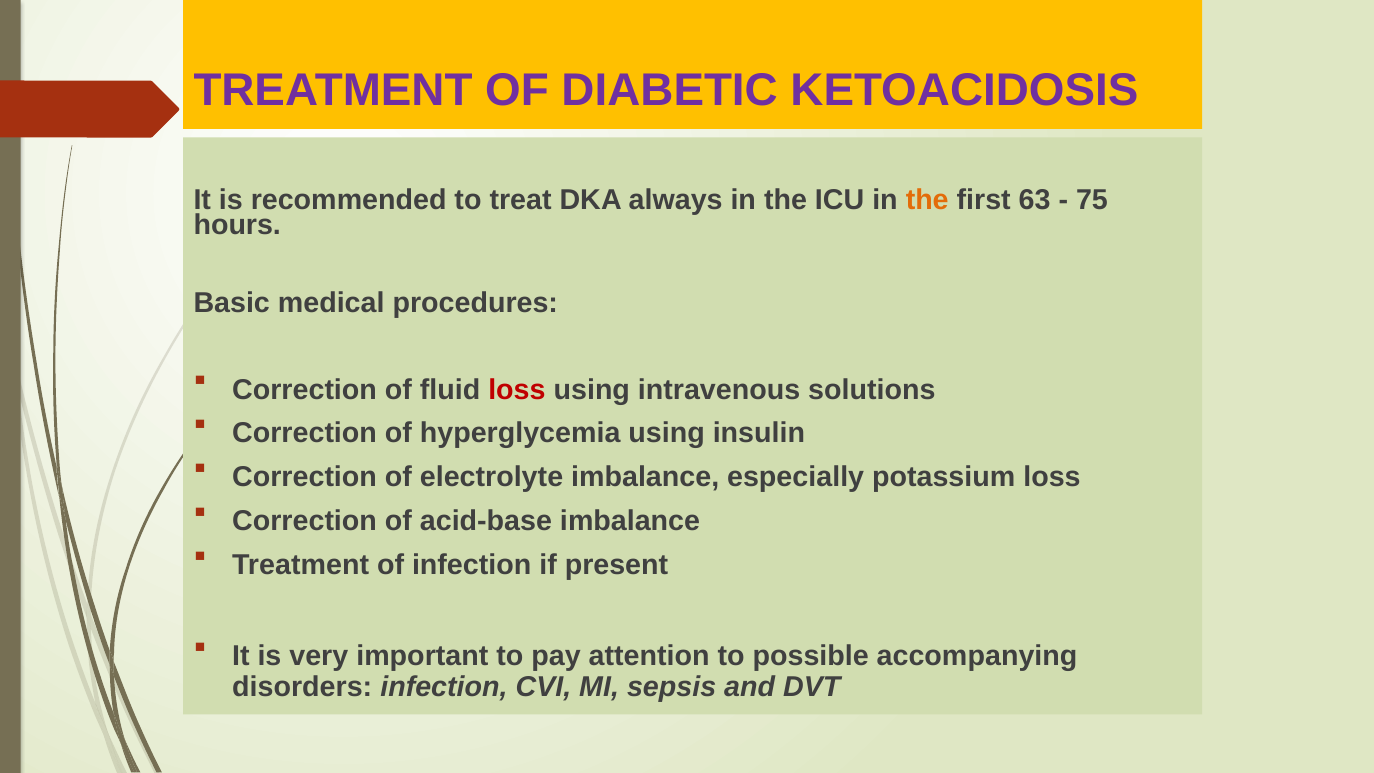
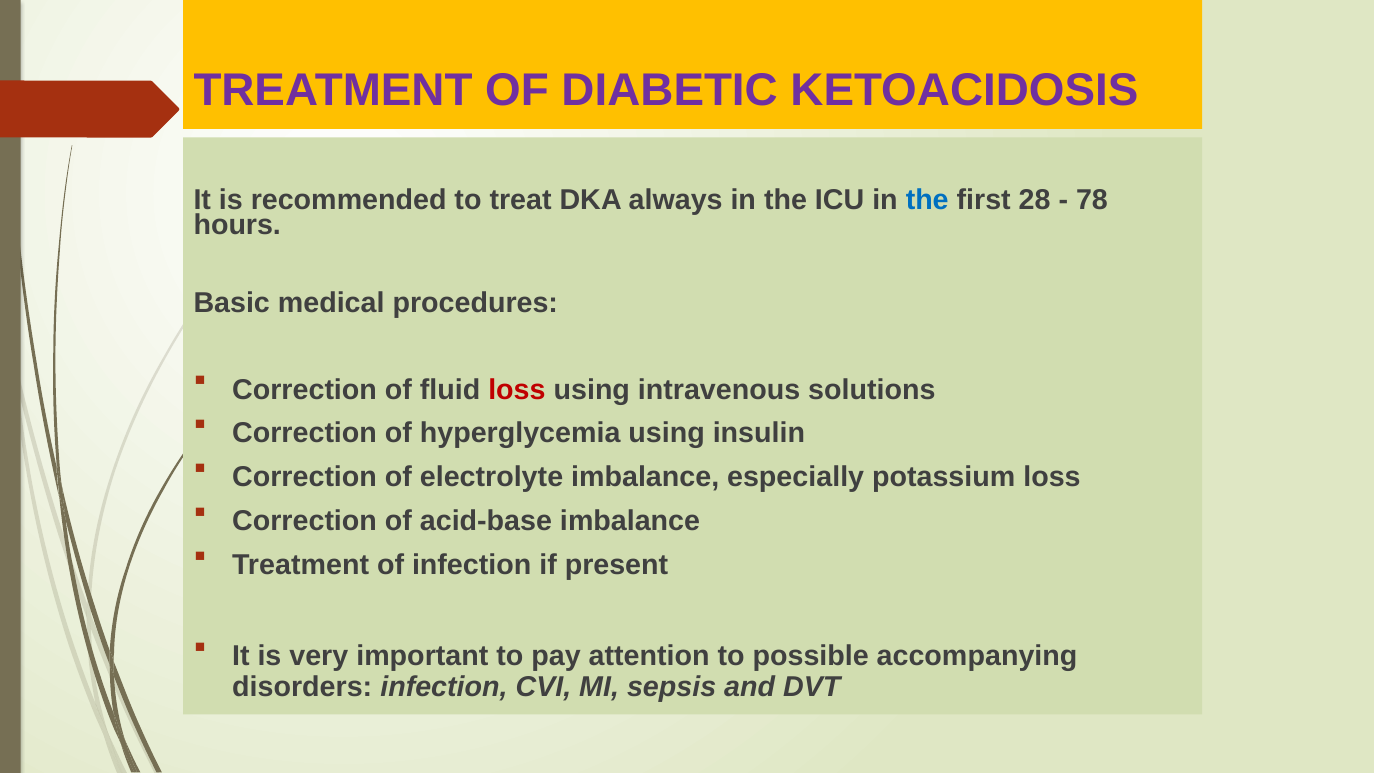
the colour: orange -> blue (927, 200)
63: 63 -> 28 (1035, 200)
75: 75 -> 78 (1092, 200)
